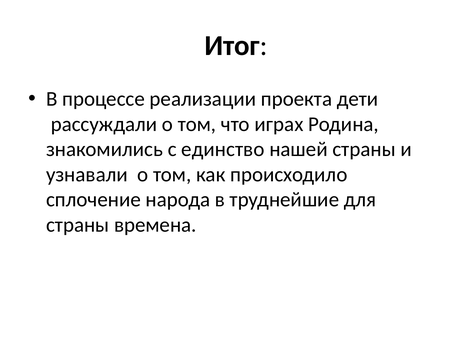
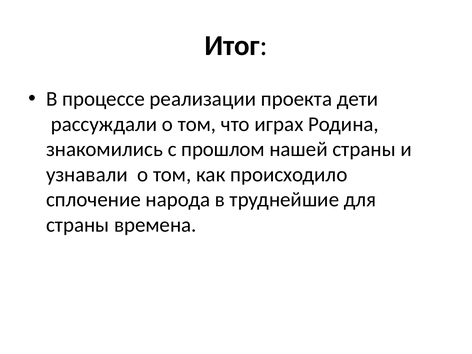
единство: единство -> прошлом (223, 149)
